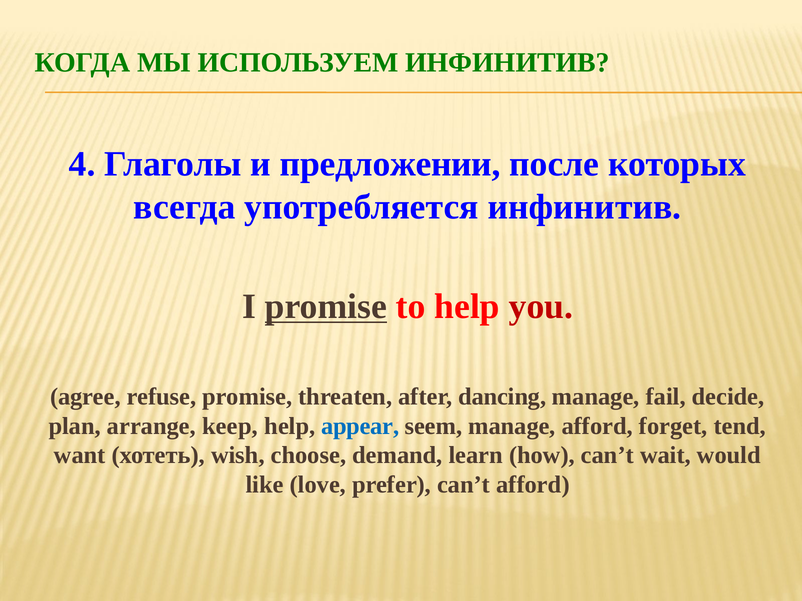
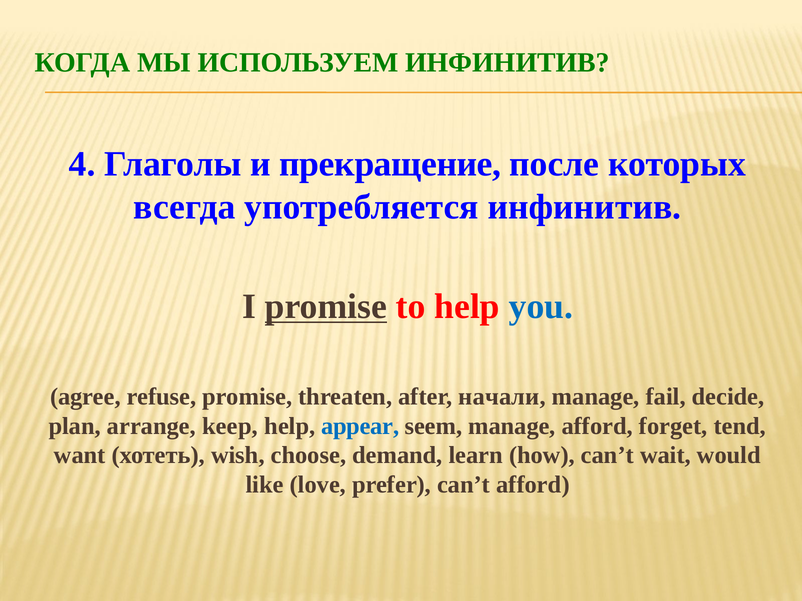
предложении: предложении -> прекращение (390, 164)
you colour: red -> blue (541, 307)
dancing: dancing -> начали (502, 397)
